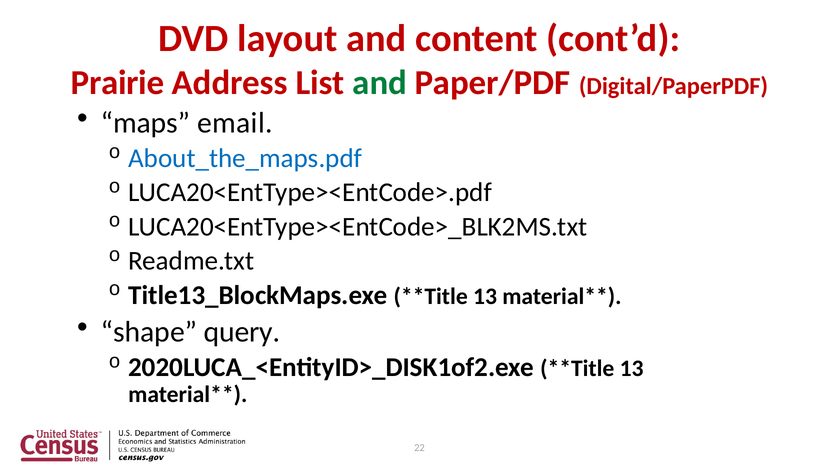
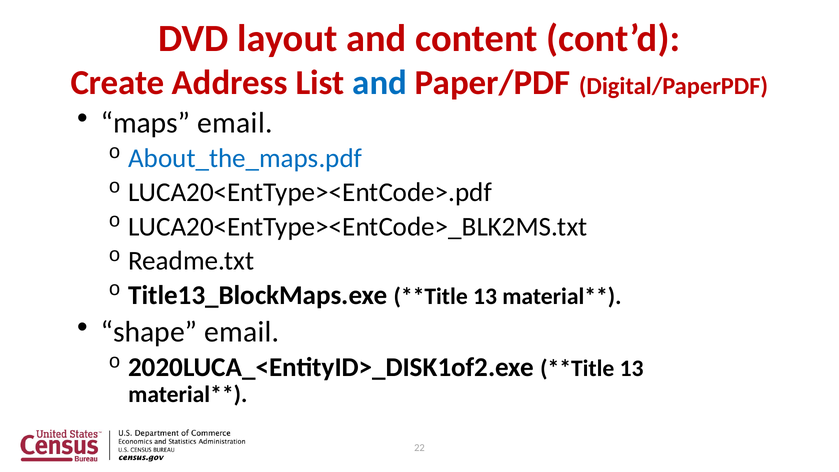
Prairie: Prairie -> Create (118, 82)
and colour: green -> blue (380, 82)
shape query: query -> email (242, 332)
